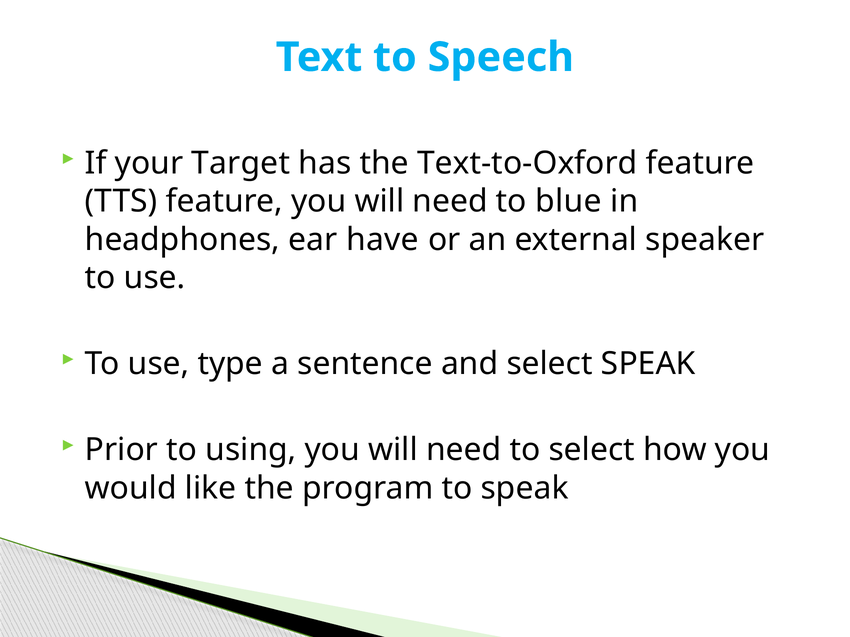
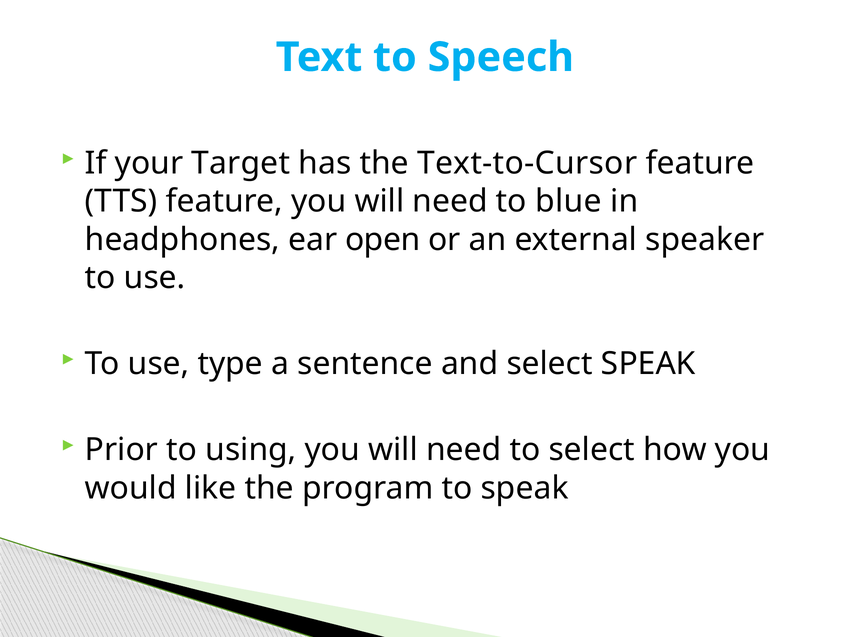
Text-to-Oxford: Text-to-Oxford -> Text-to-Cursor (527, 163)
have: have -> open (383, 240)
